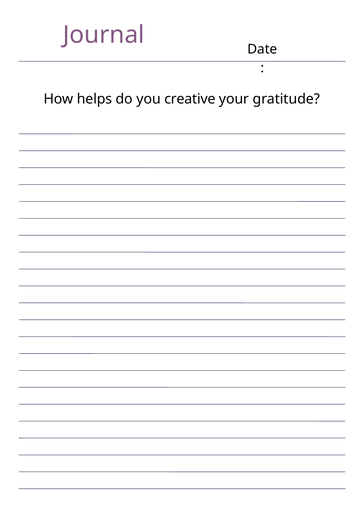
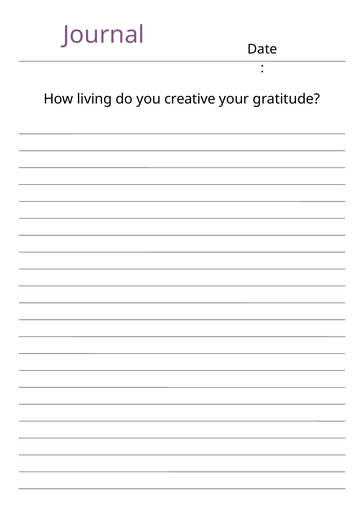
helps: helps -> living (94, 99)
